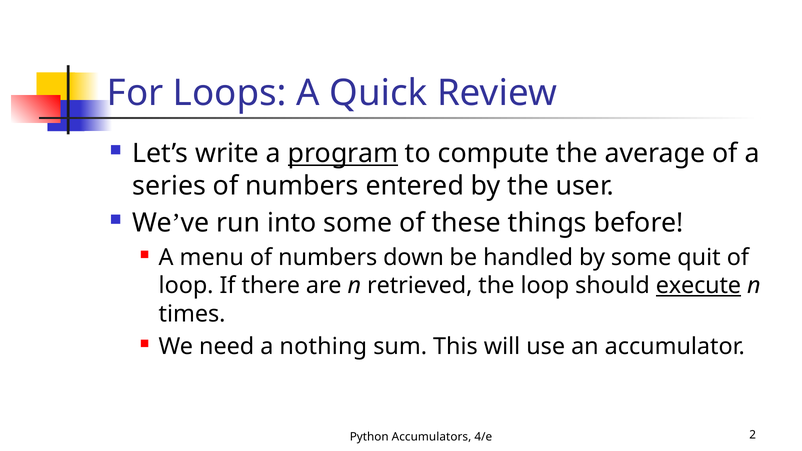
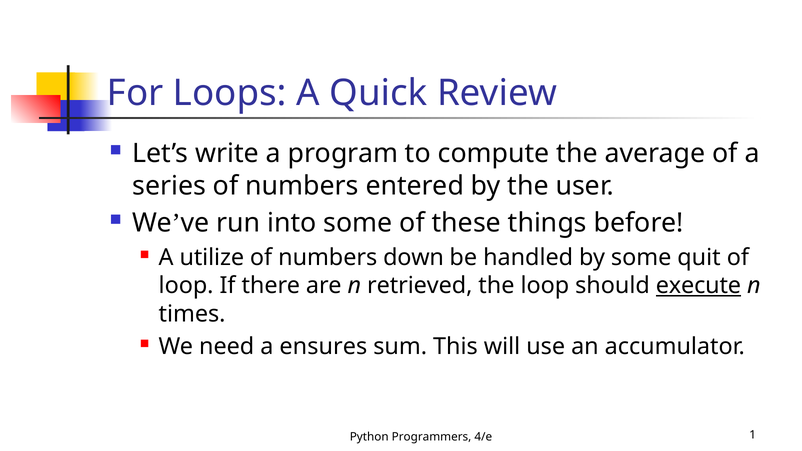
program underline: present -> none (343, 154)
menu: menu -> utilize (212, 258)
nothing: nothing -> ensures (323, 347)
Accumulators: Accumulators -> Programmers (432, 437)
2: 2 -> 1 (753, 435)
